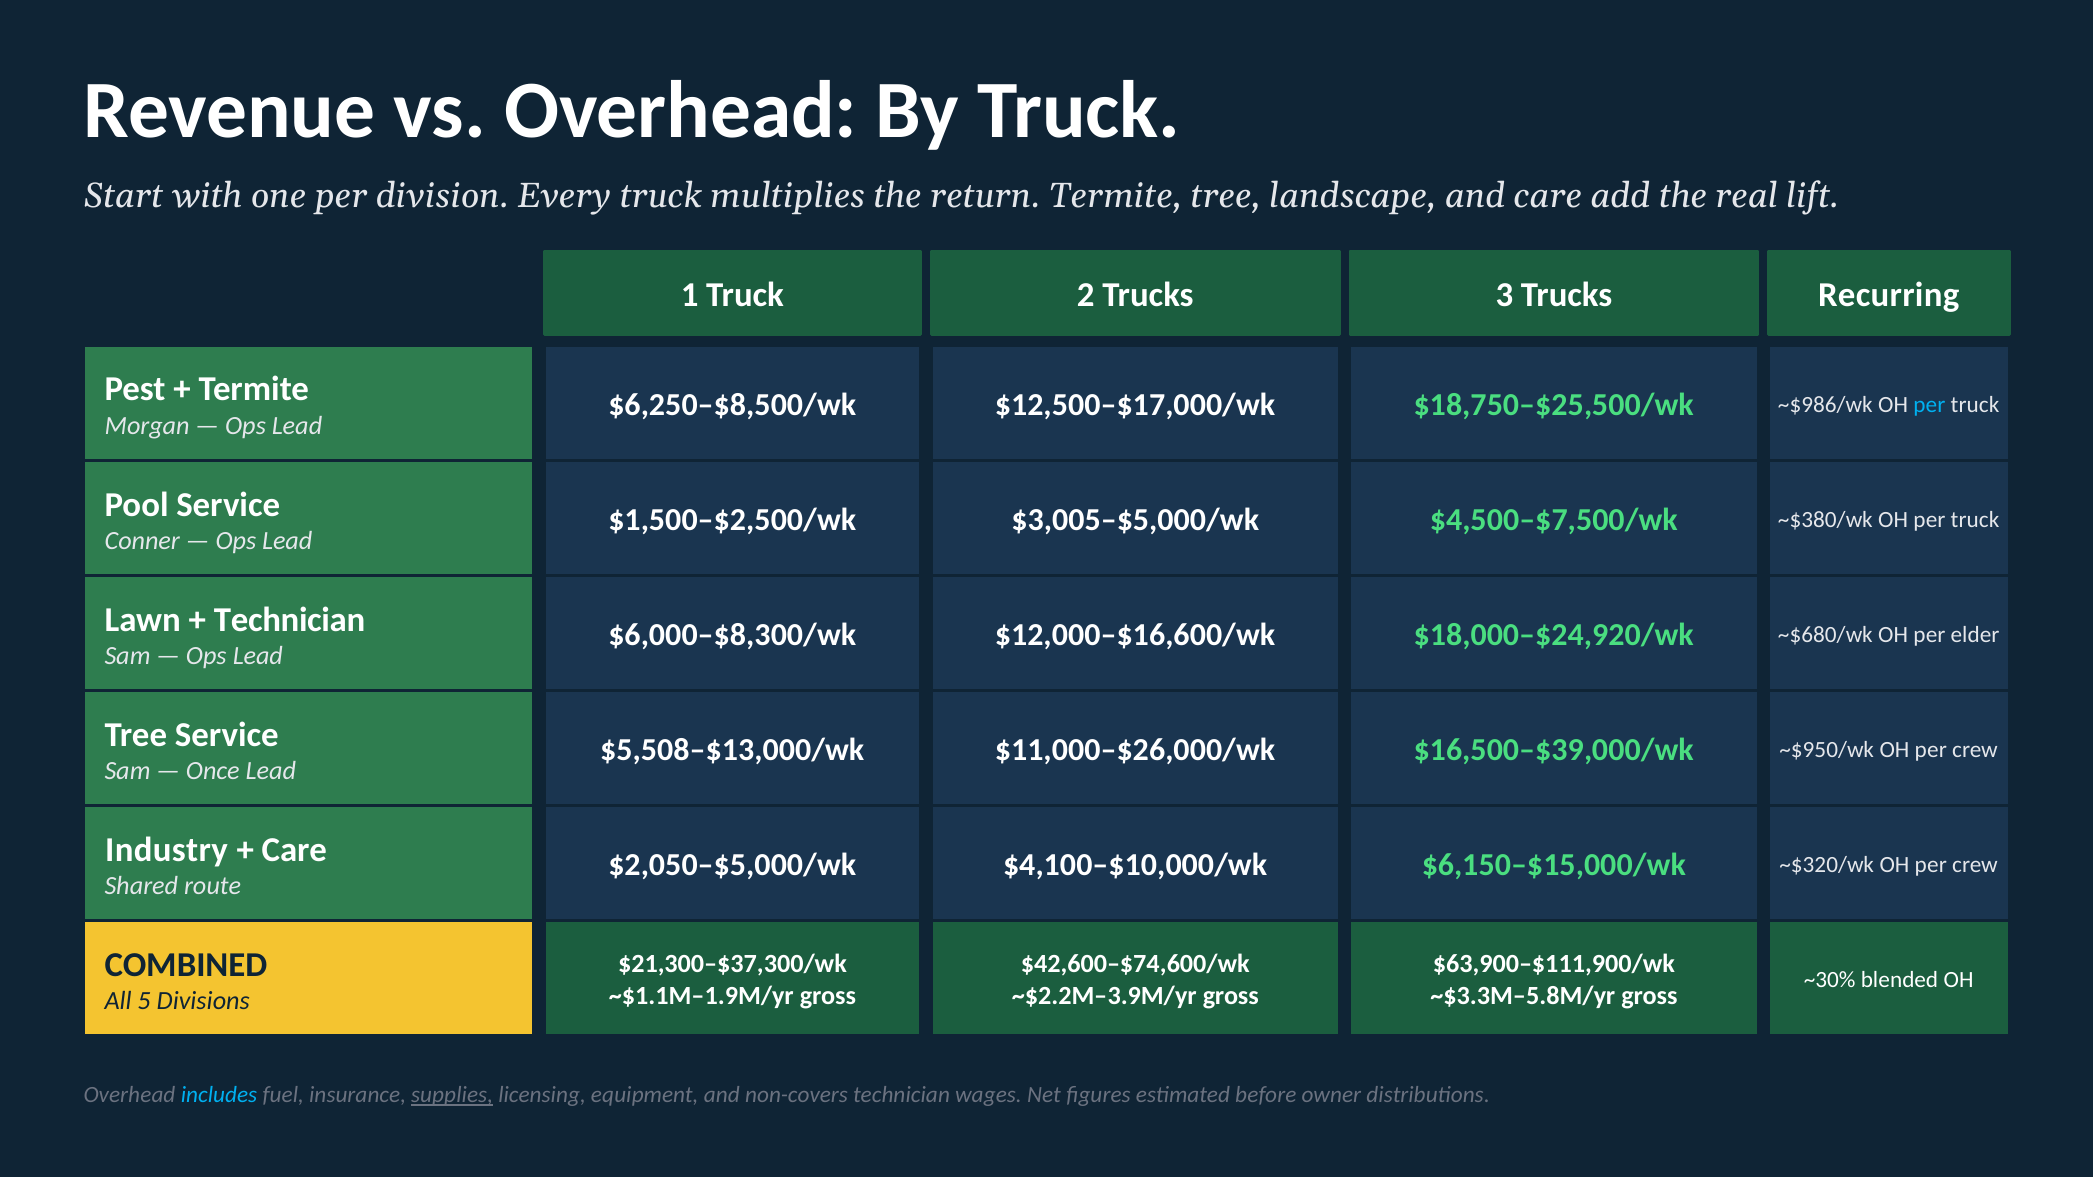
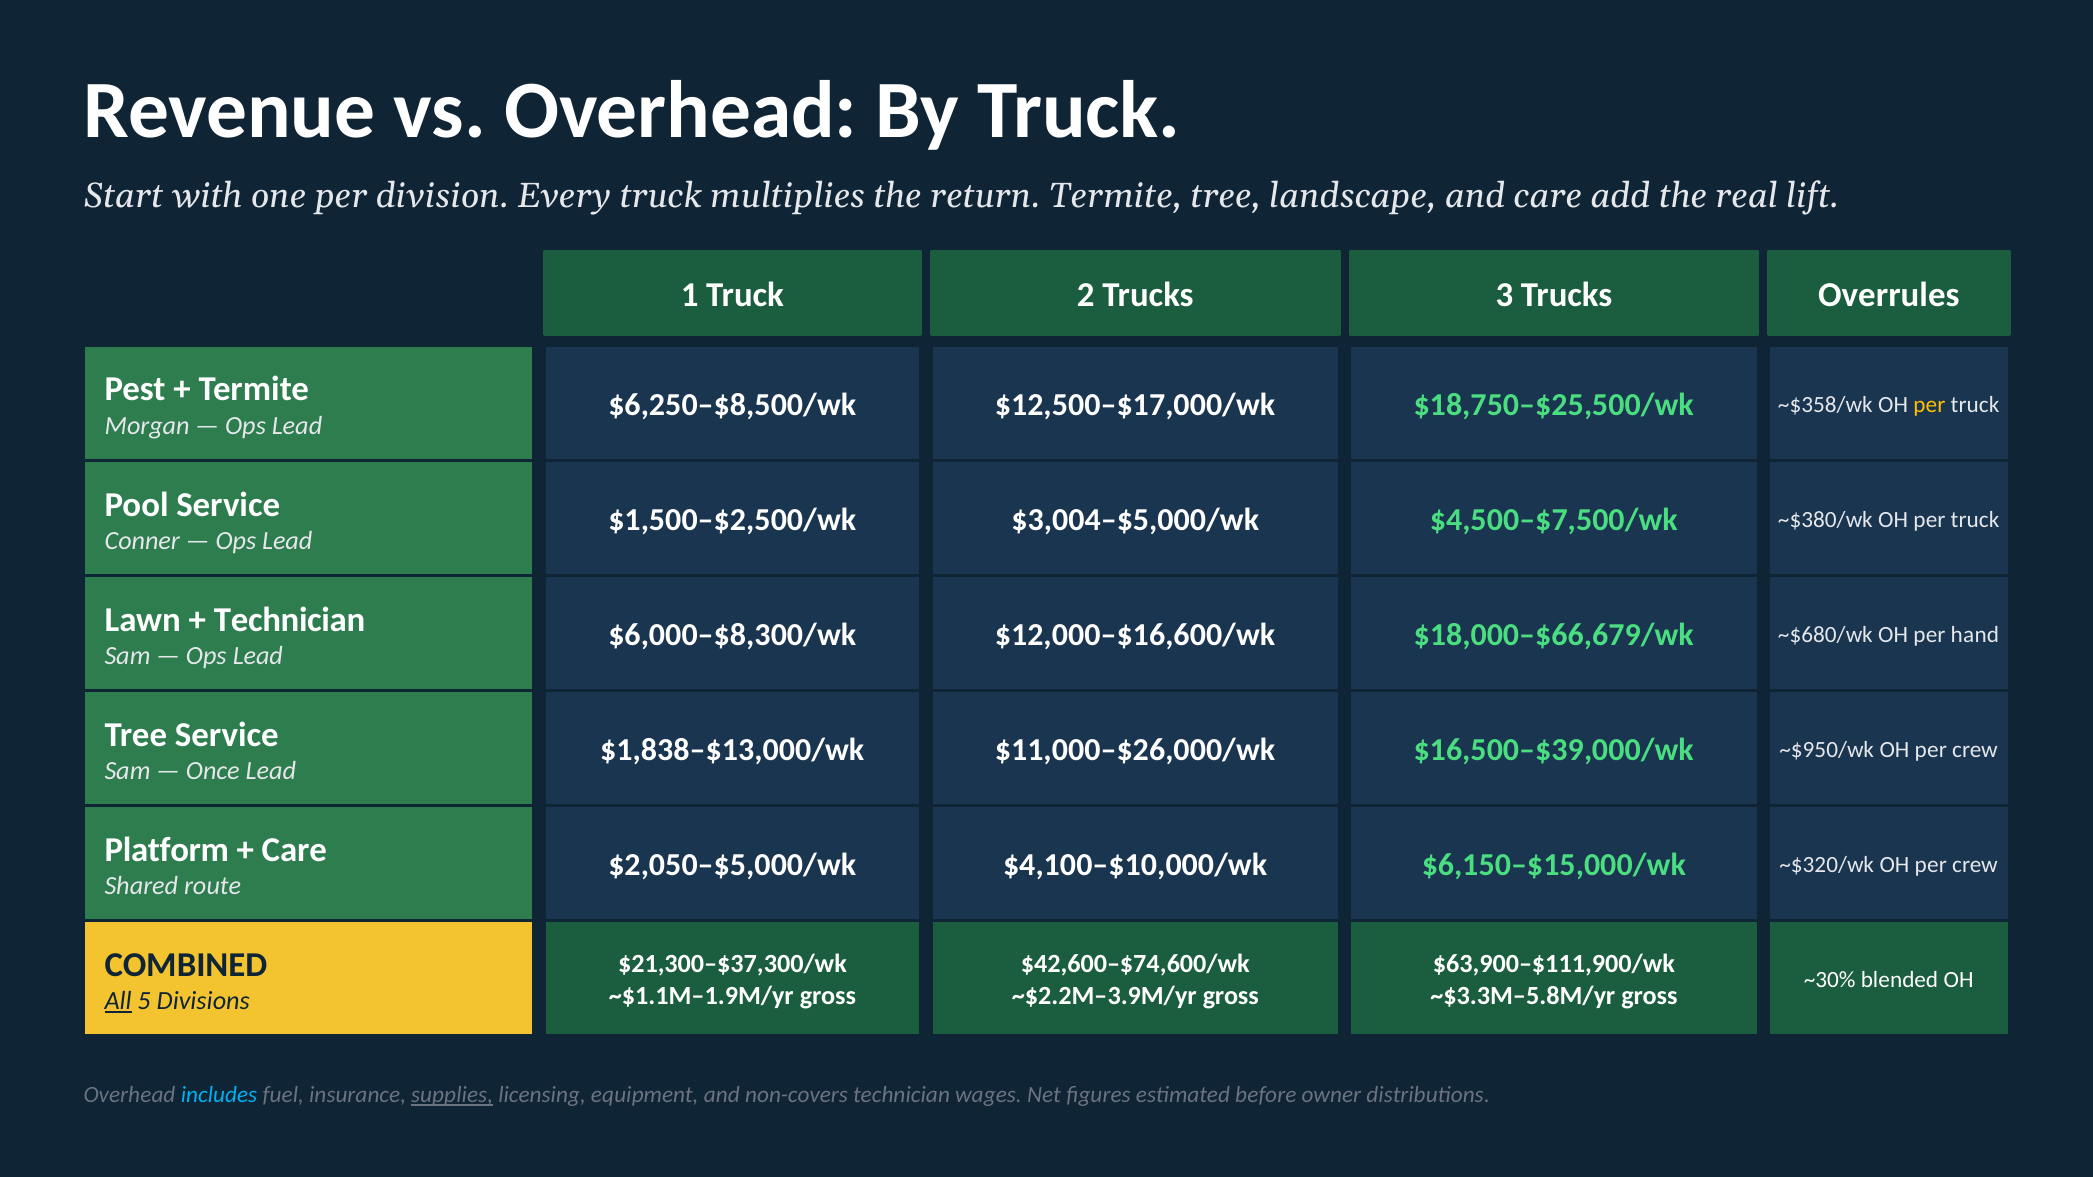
Recurring: Recurring -> Overrules (1889, 295)
~$986/wk: ~$986/wk -> ~$358/wk (1825, 405)
per colour: light blue -> yellow (1929, 405)
$3,005–$5,000/wk: $3,005–$5,000/wk -> $3,004–$5,000/wk (1135, 520)
$18,000–$24,920/wk: $18,000–$24,920/wk -> $18,000–$66,679/wk (1554, 635)
elder: elder -> hand (1975, 635)
$5,508–$13,000/wk: $5,508–$13,000/wk -> $1,838–$13,000/wk (732, 750)
Industry: Industry -> Platform (167, 850)
All underline: none -> present (118, 1001)
